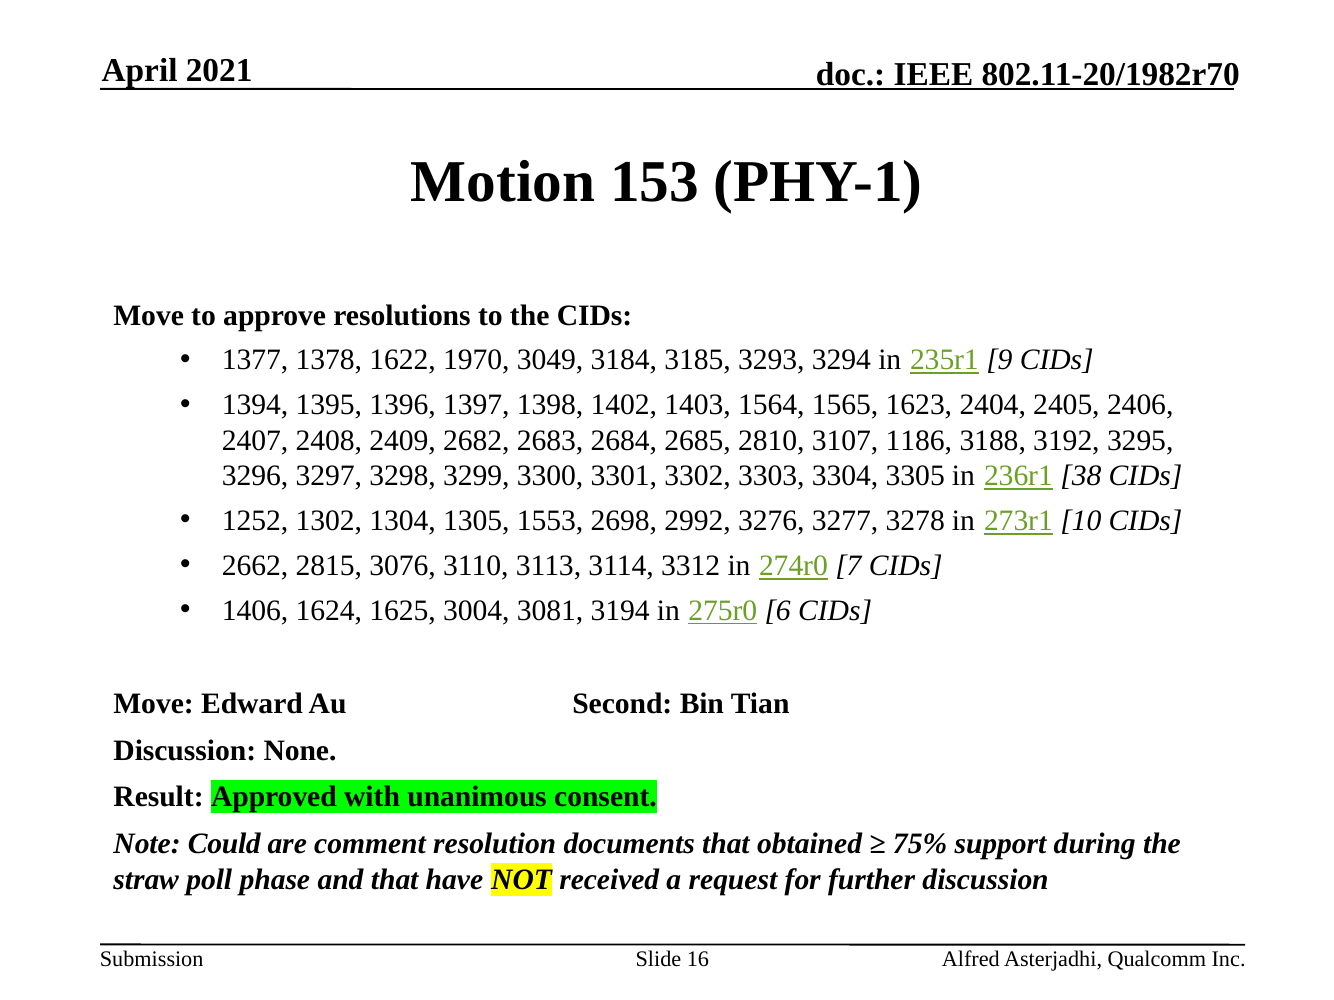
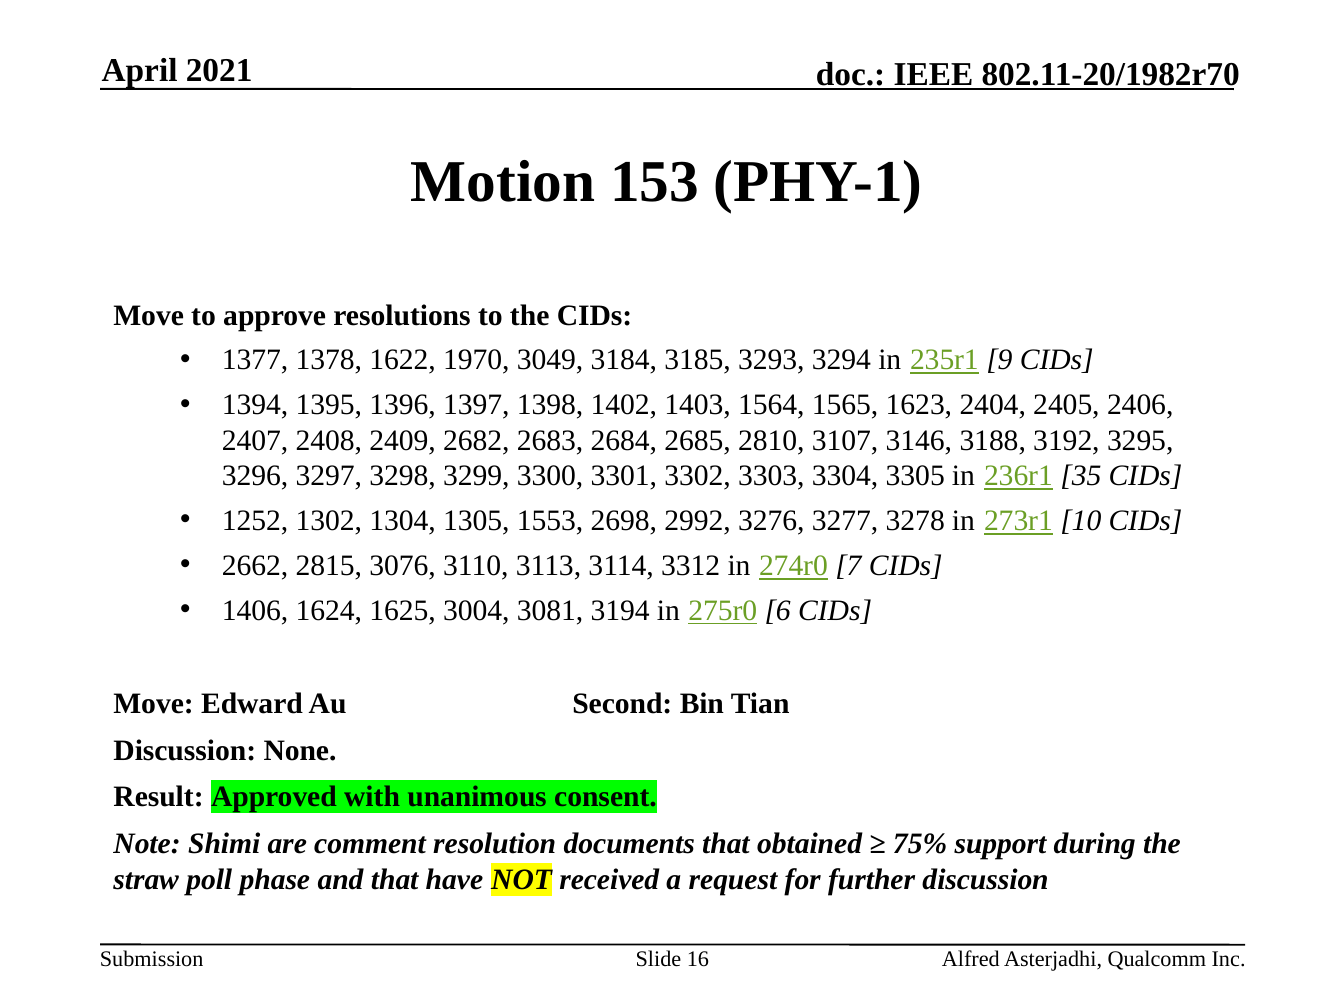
1186: 1186 -> 3146 (919, 441)
38: 38 -> 35 (1081, 476)
Could: Could -> Shimi (224, 844)
